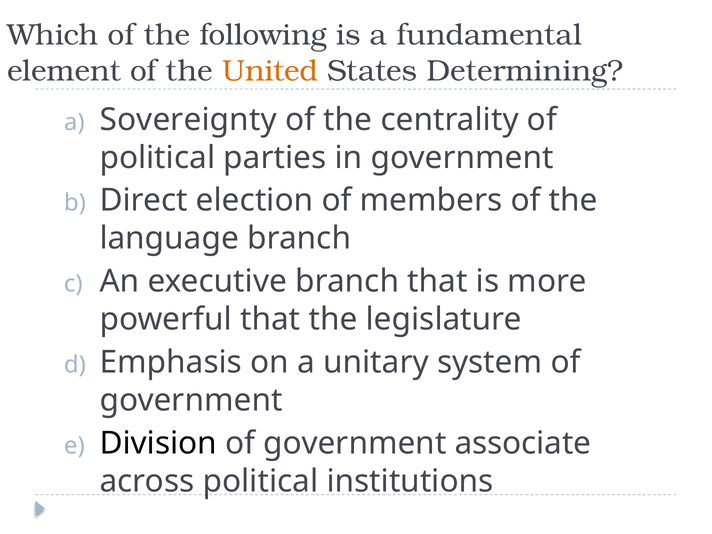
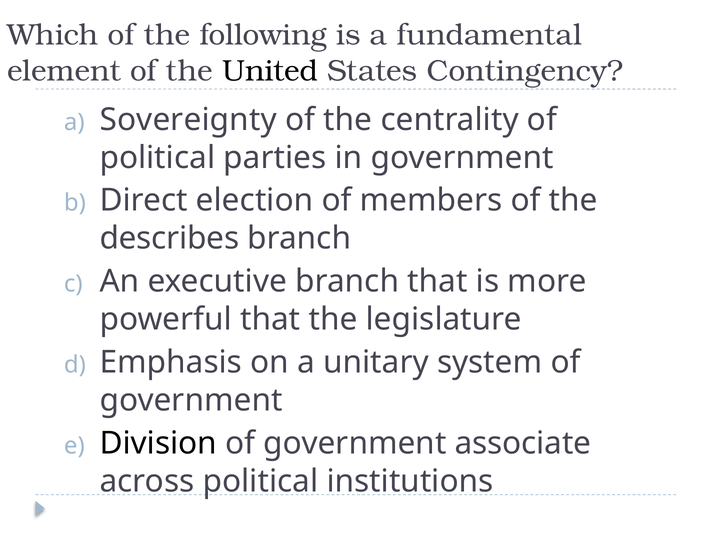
United colour: orange -> black (270, 71)
Determining: Determining -> Contingency (525, 71)
language: language -> describes (169, 239)
